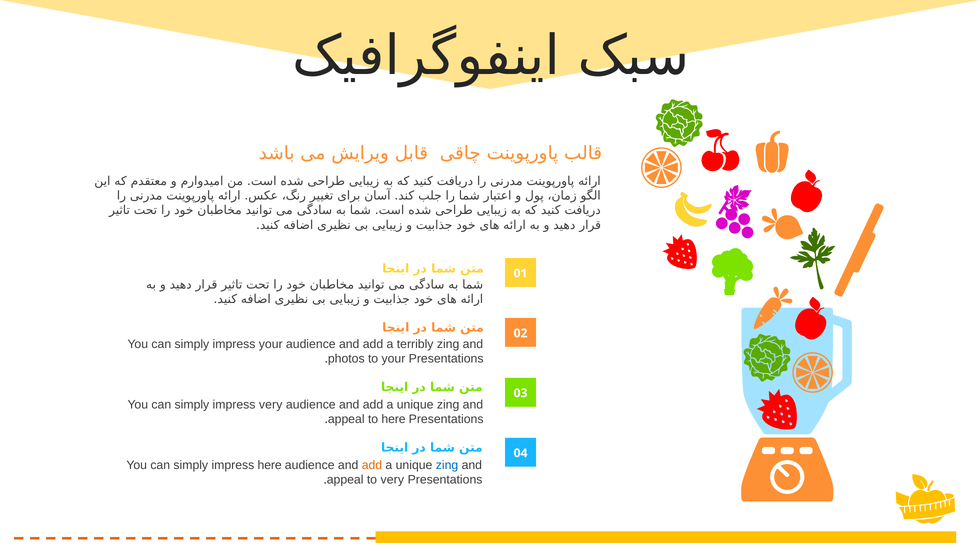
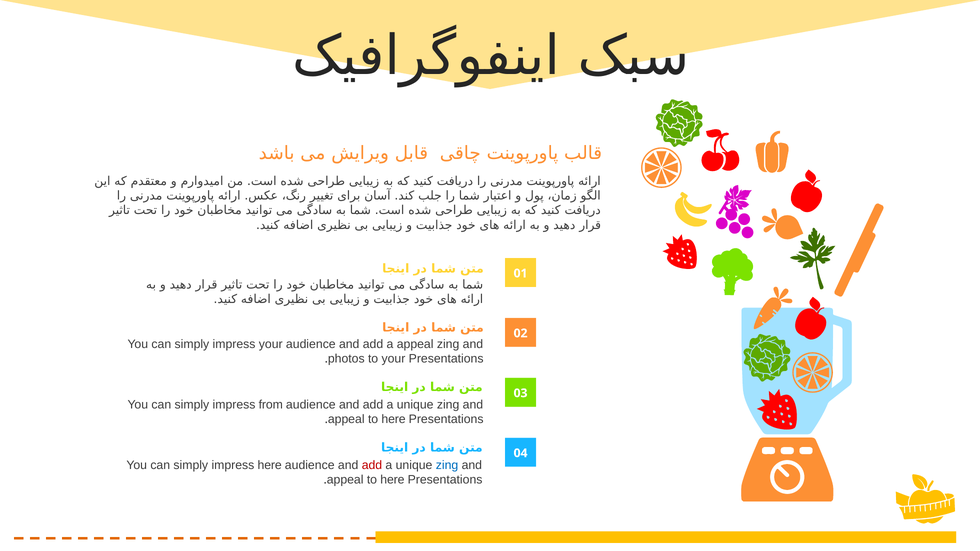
a terribly: terribly -> appeal (415, 344)
impress very: very -> from (271, 405)
add colour: orange -> red (372, 465)
very: very -> here (392, 480)
